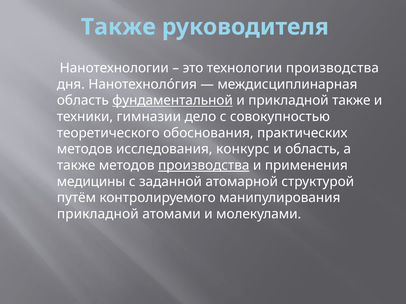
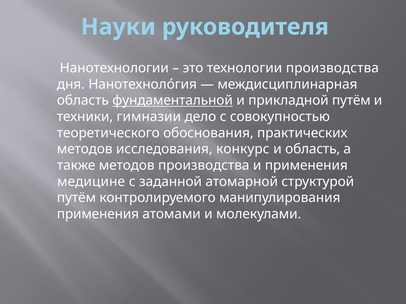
Также: Также -> Науки (118, 27)
прикладной также: также -> путём (351, 101)
производства underline: present -> none (204, 166)
медицины: медицины -> медицине (91, 182)
прикладной: прикладной -> применения (98, 214)
